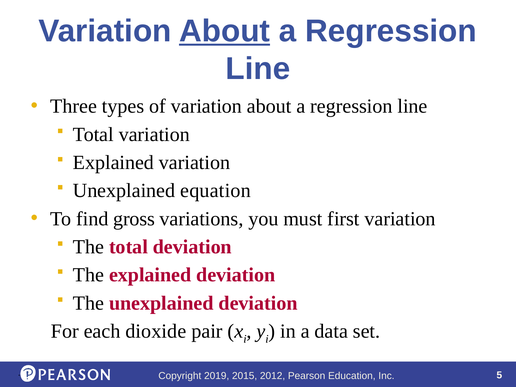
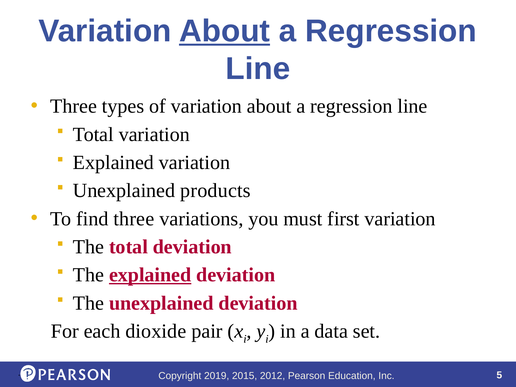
equation: equation -> products (216, 191)
find gross: gross -> three (134, 219)
explained underline: none -> present (150, 275)
